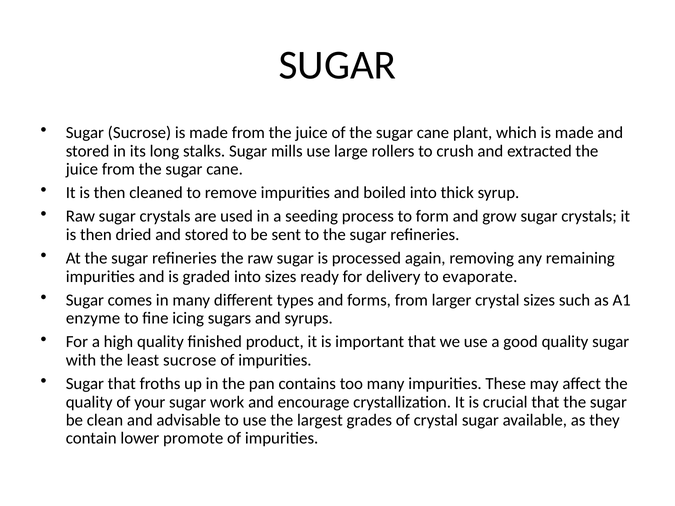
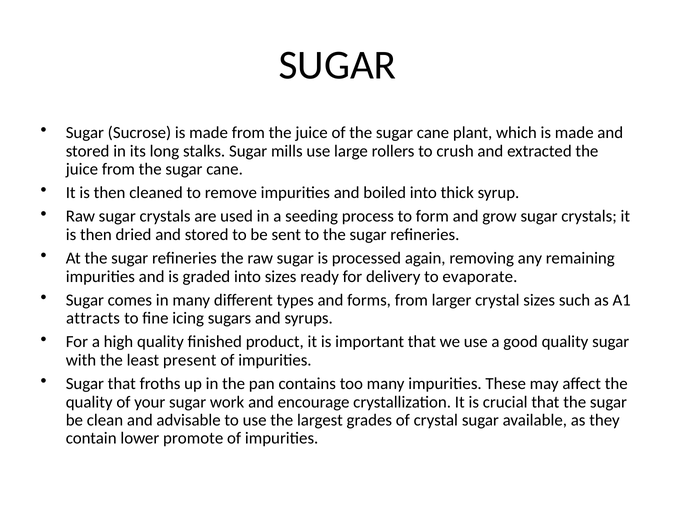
enzyme: enzyme -> attracts (93, 318)
least sucrose: sucrose -> present (190, 360)
